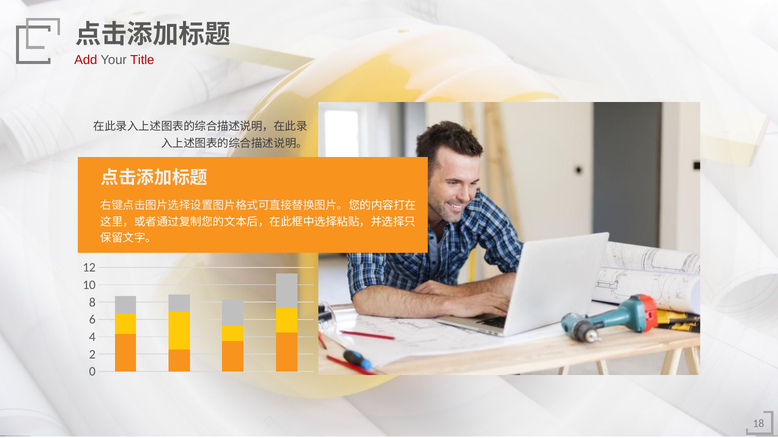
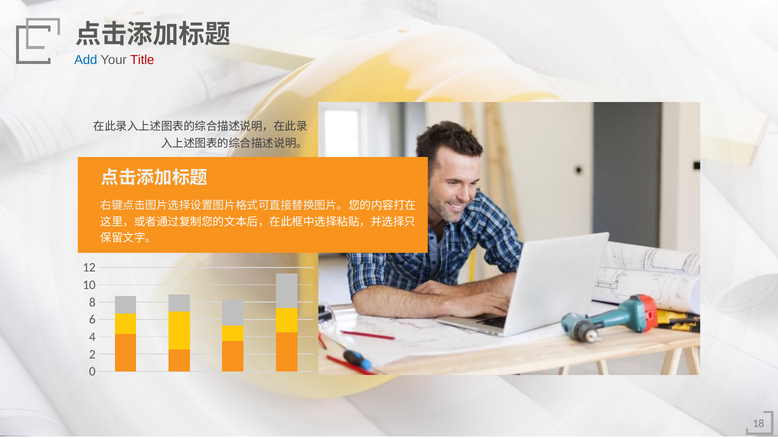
Add colour: red -> blue (86, 60)
